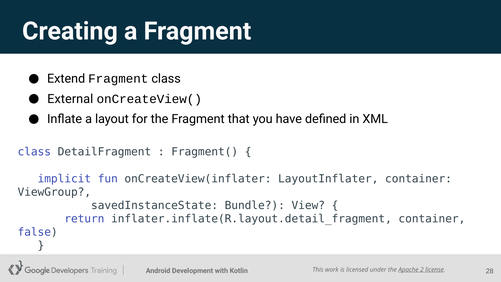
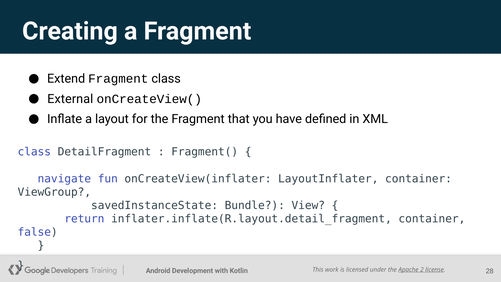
implicit: implicit -> navigate (64, 179)
